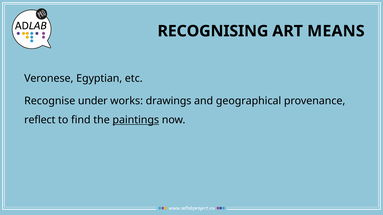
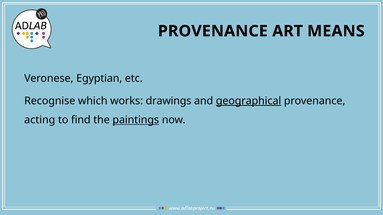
RECOGNISING: RECOGNISING -> PROVENANCE (213, 31)
under: under -> which (93, 101)
geographical underline: none -> present (249, 101)
reflect: reflect -> acting (40, 120)
